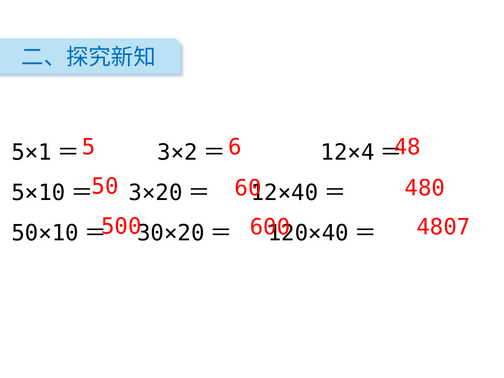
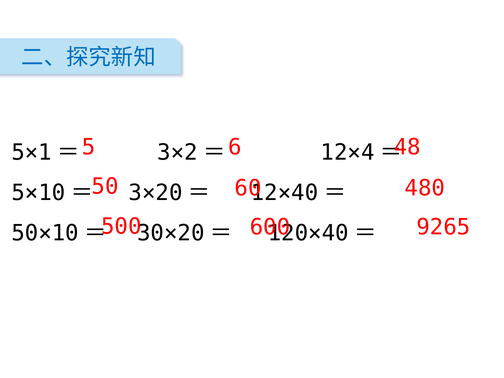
4807: 4807 -> 9265 (443, 227)
